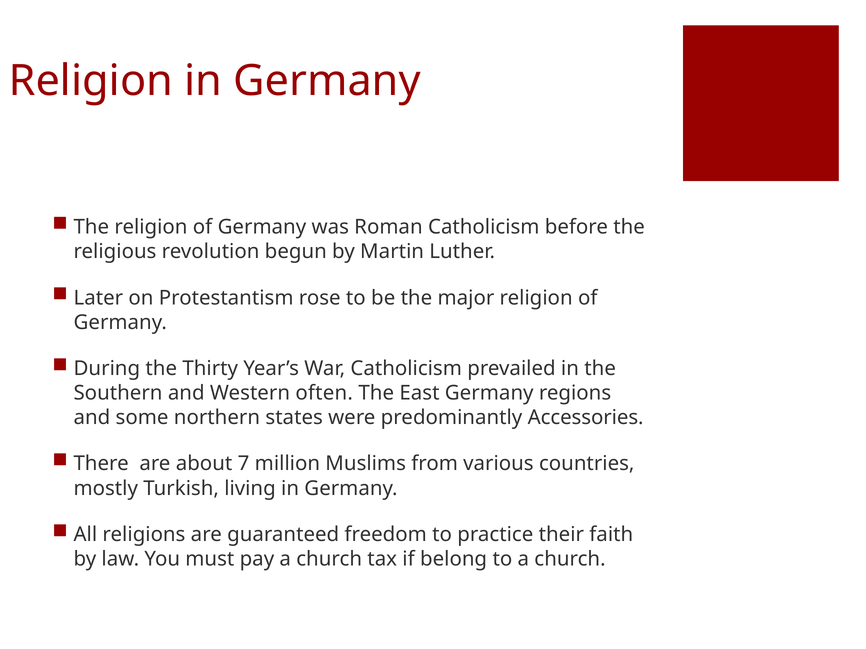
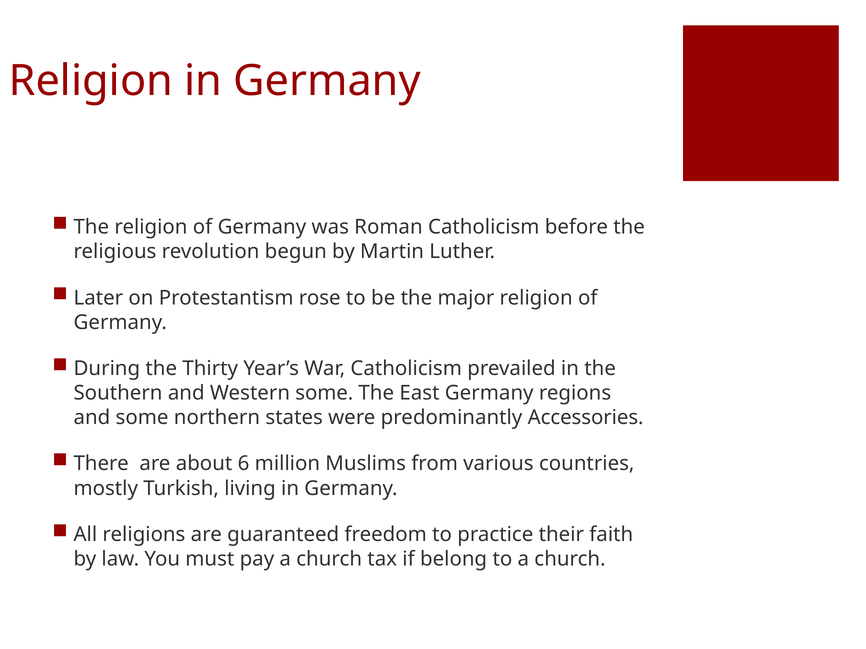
Western often: often -> some (324, 393)
7: 7 -> 6 (244, 464)
